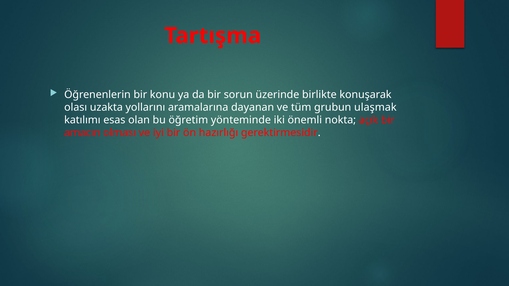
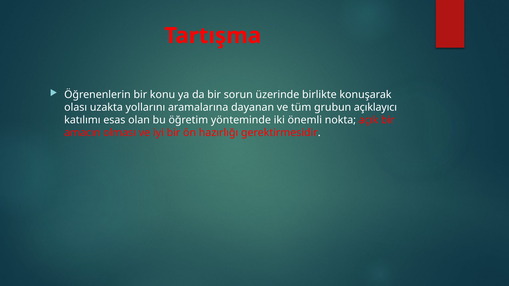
ulaşmak: ulaşmak -> açıklayıcı (375, 107)
